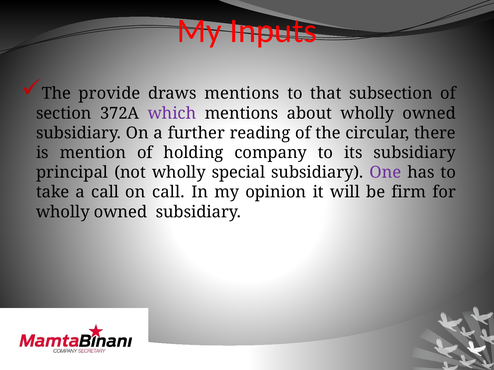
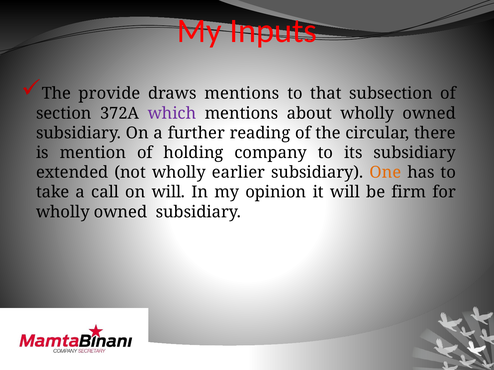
principal: principal -> extended (72, 173)
special: special -> earlier (238, 173)
One colour: purple -> orange (385, 173)
on call: call -> will (168, 192)
